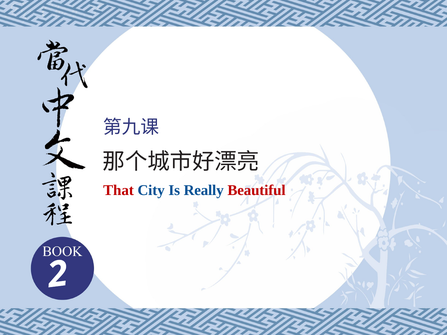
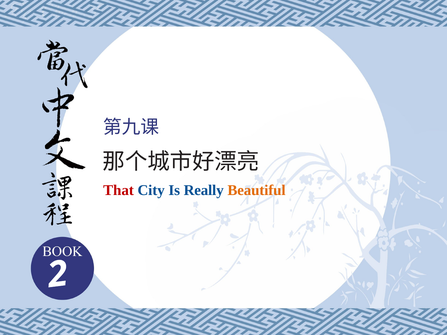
Beautiful colour: red -> orange (257, 190)
